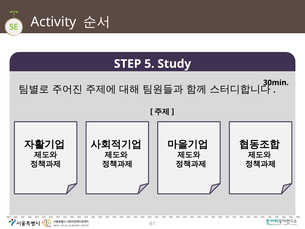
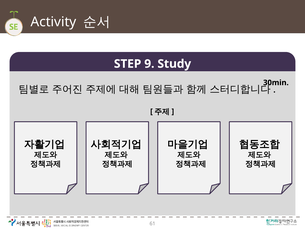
5: 5 -> 9 (149, 64)
